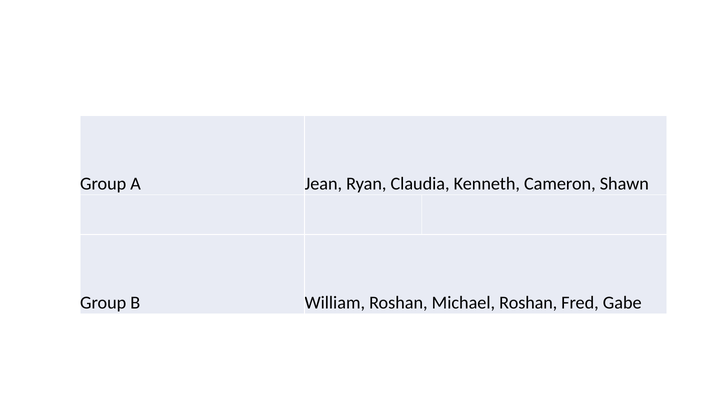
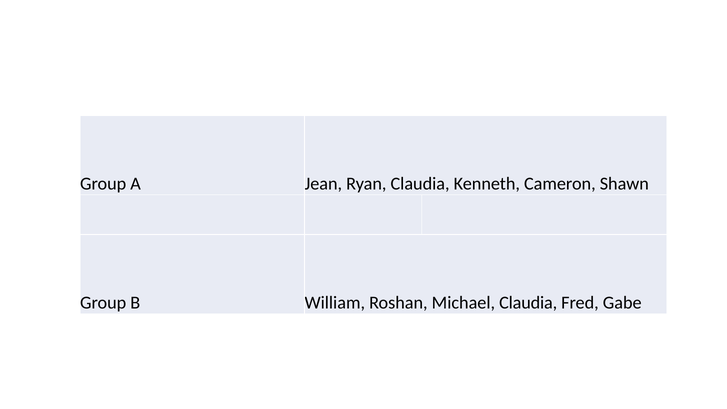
Michael Roshan: Roshan -> Claudia (528, 303)
